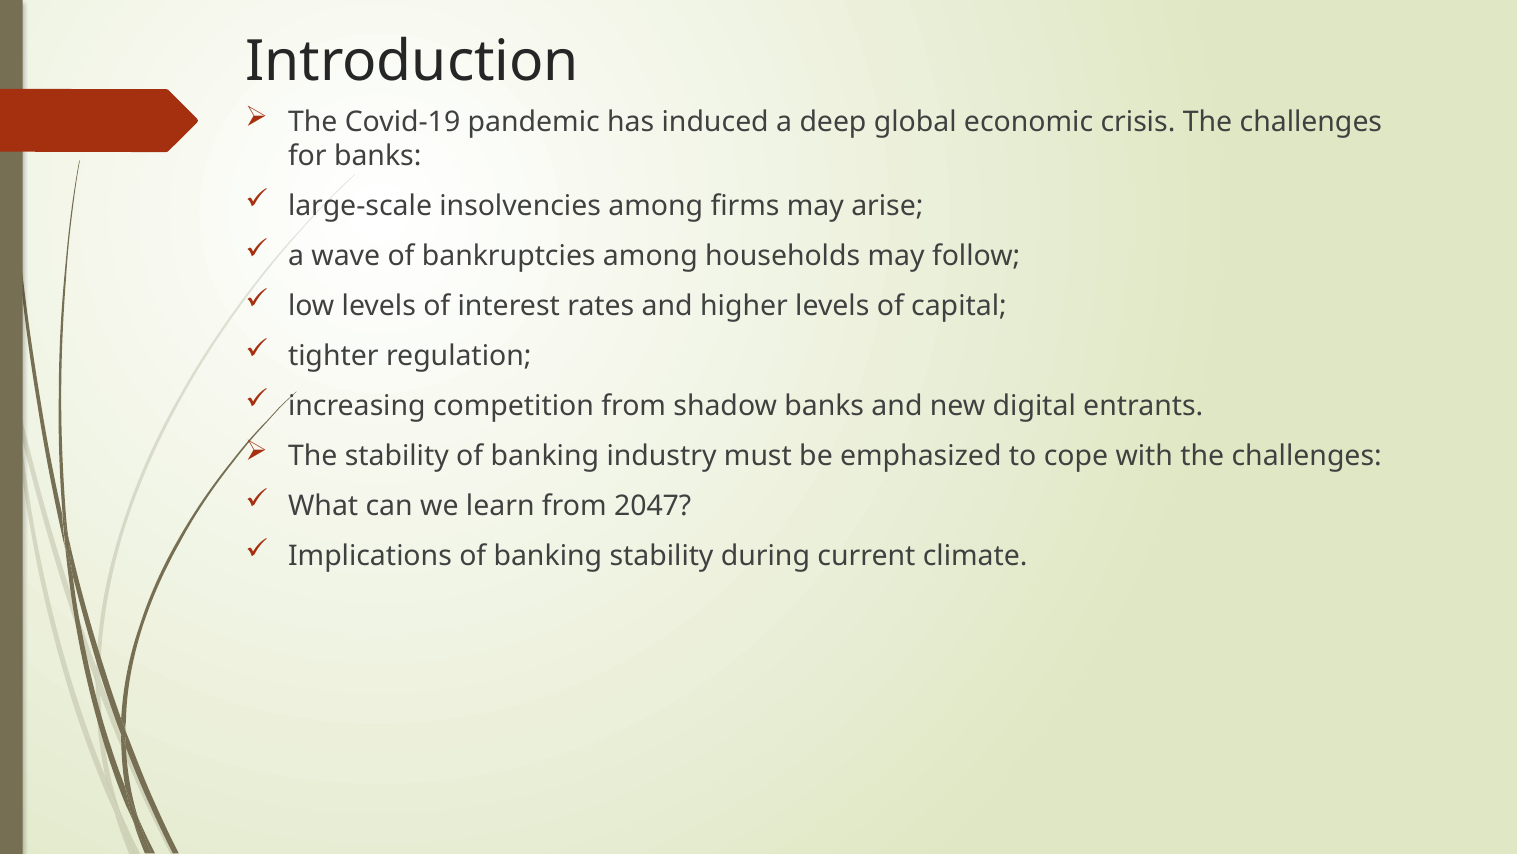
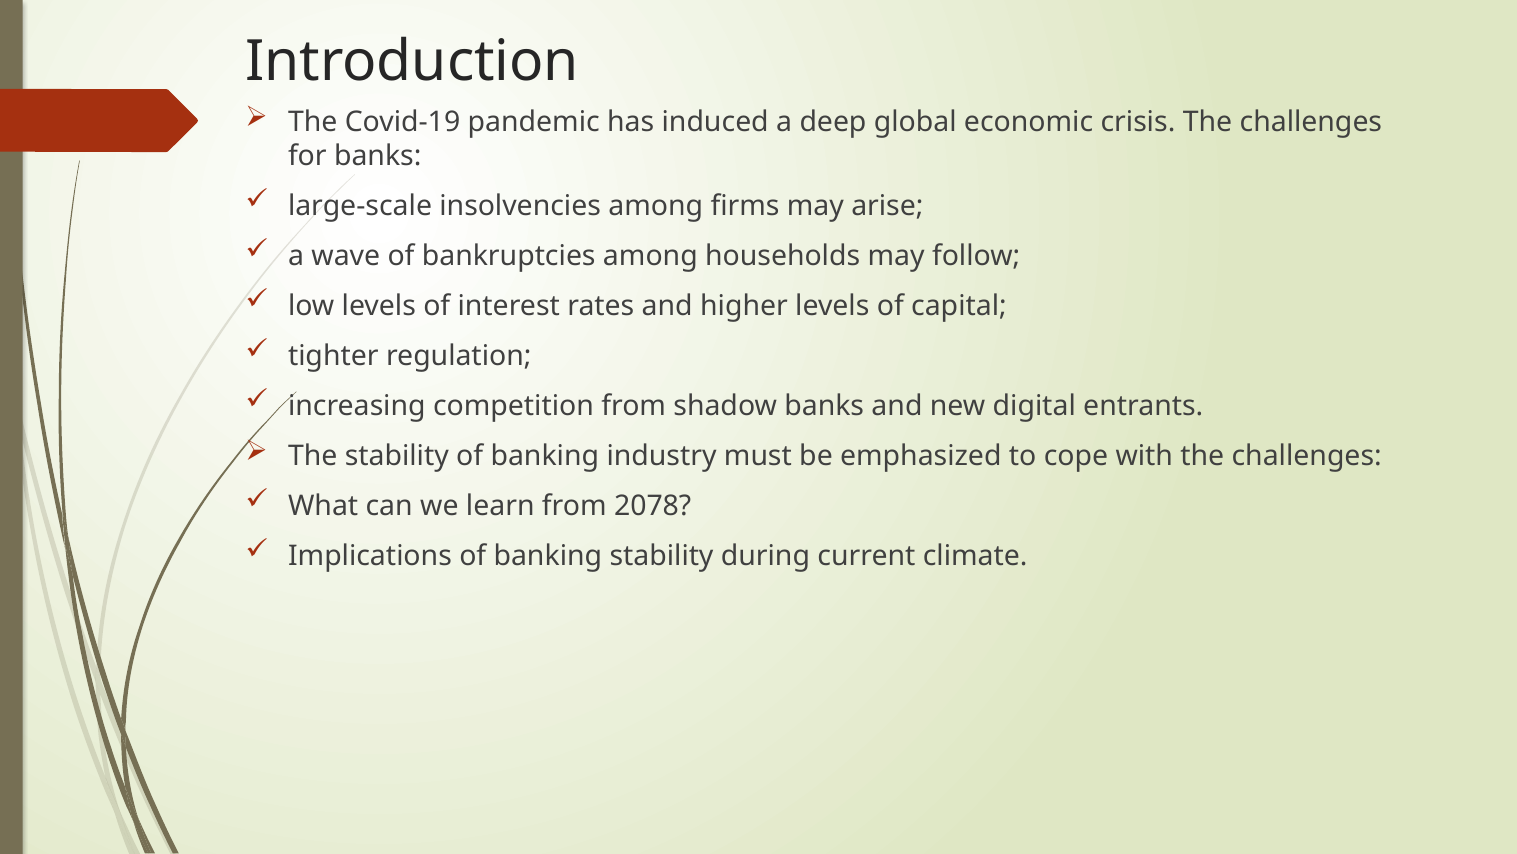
2047: 2047 -> 2078 (653, 506)
